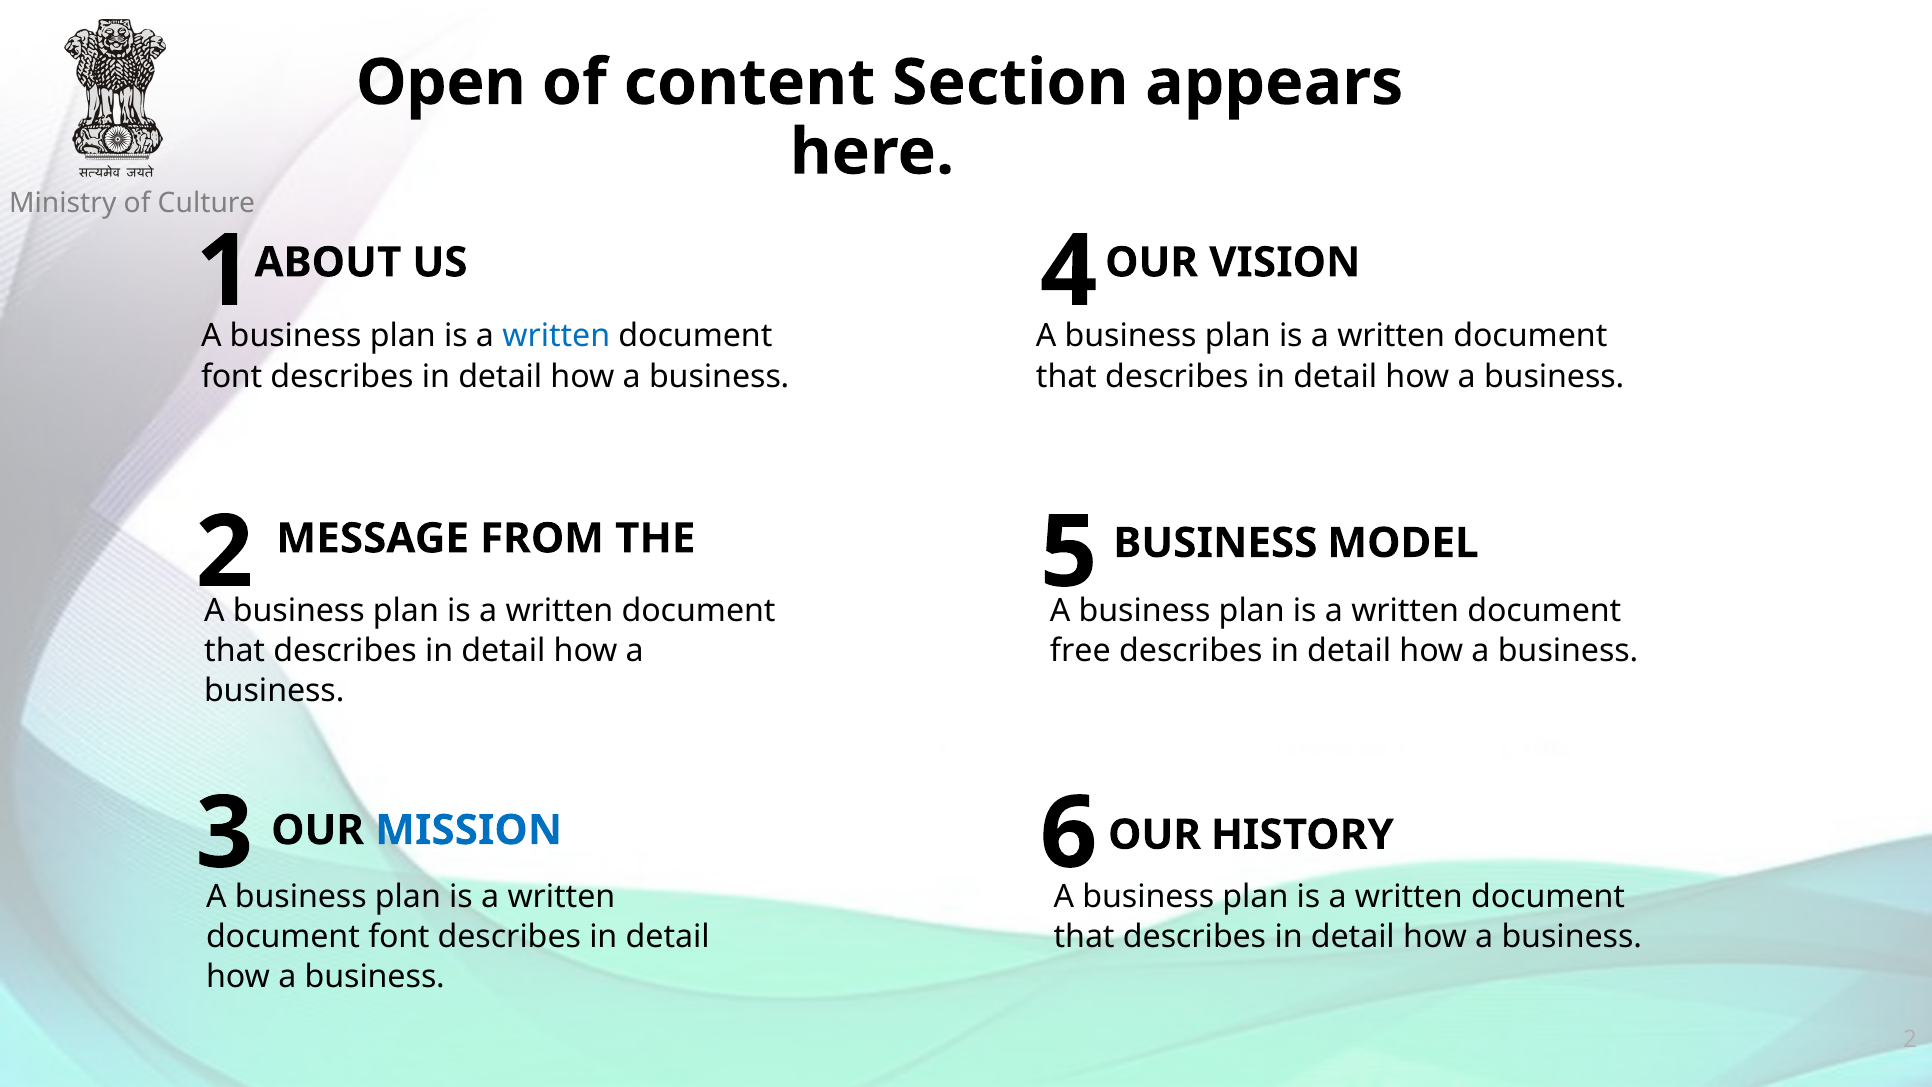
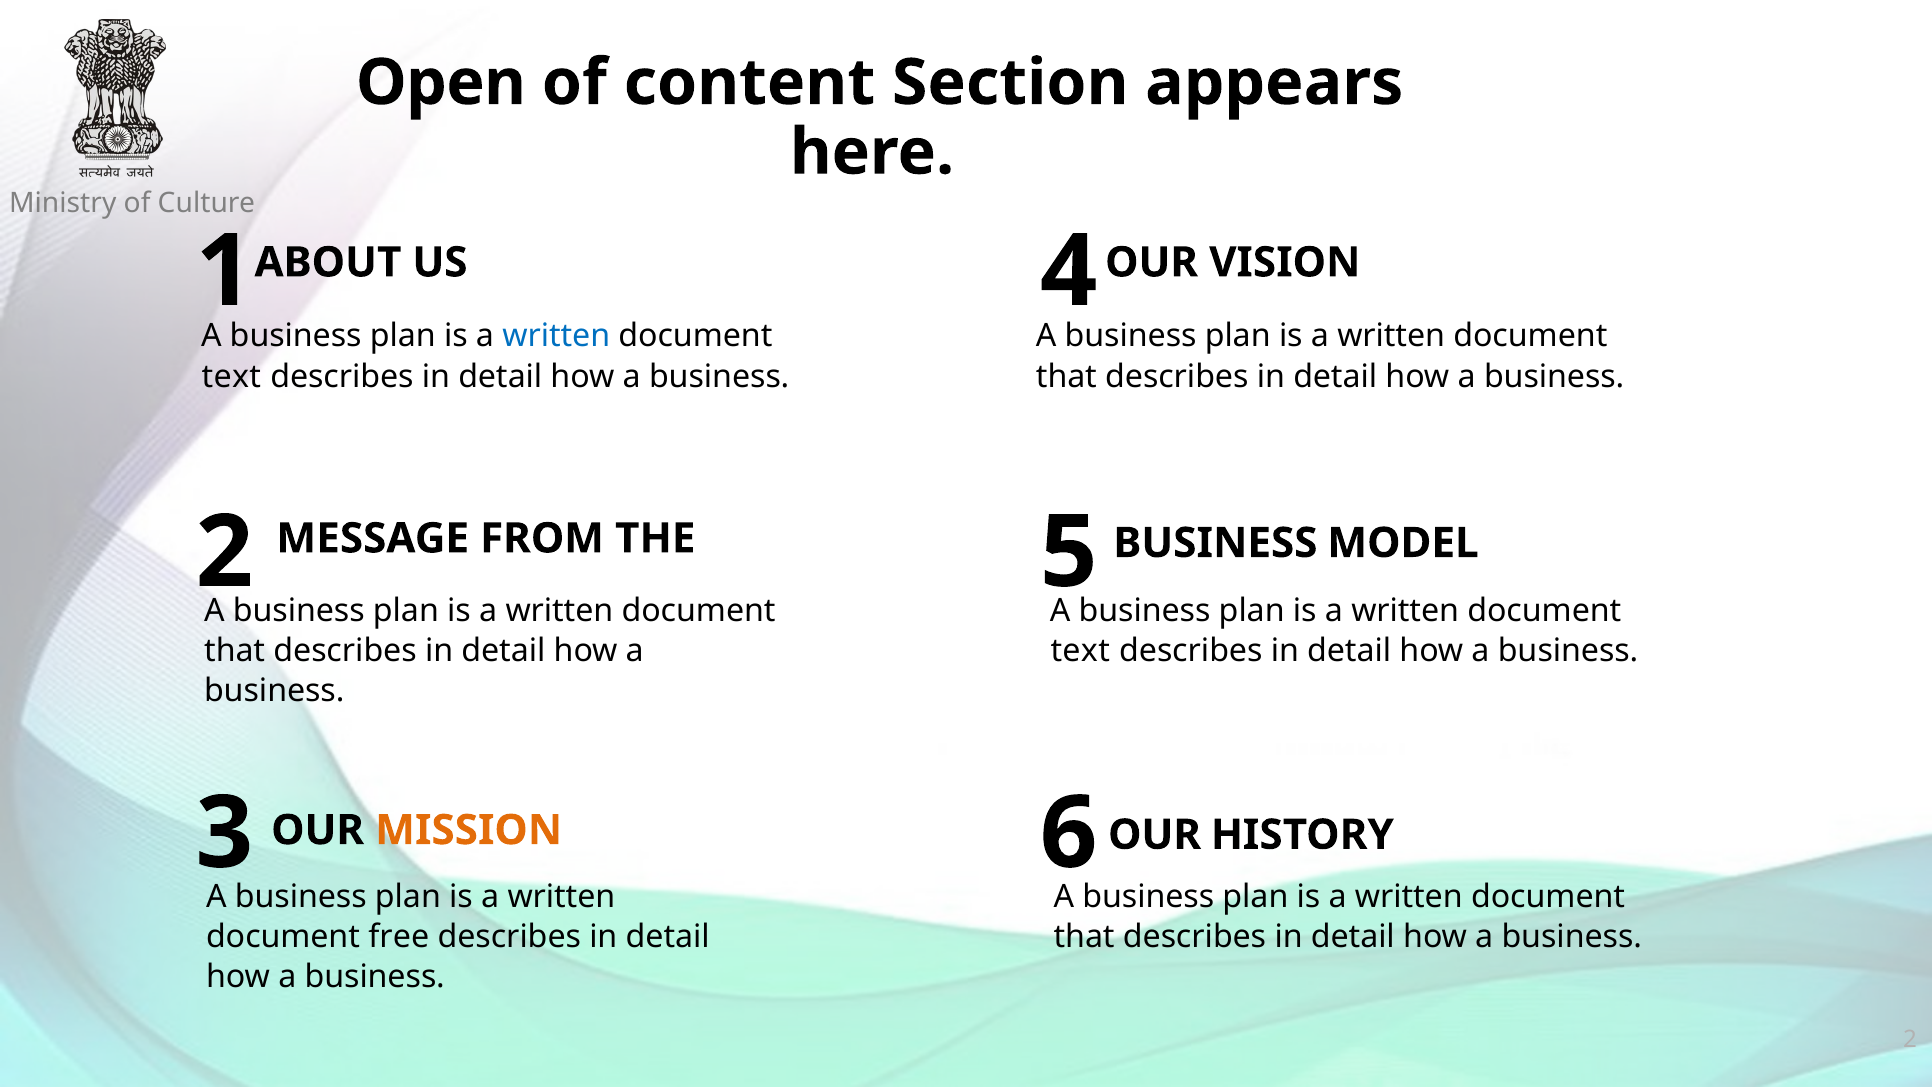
font: font -> text (231, 376)
free: free -> text (1080, 651)
MISSION colour: blue -> orange (469, 830)
font: font -> free (399, 937)
